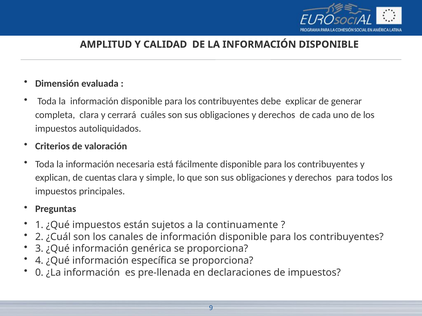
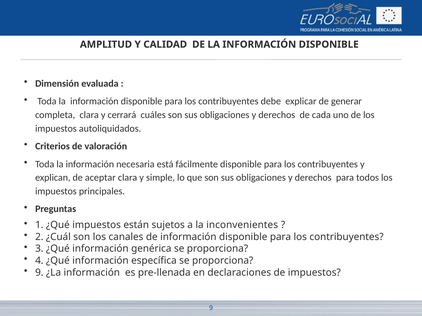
cuentas: cuentas -> aceptar (100, 178)
continuamente: continuamente -> inconvenientes (242, 225)
0: 0 -> 9 (39, 273)
